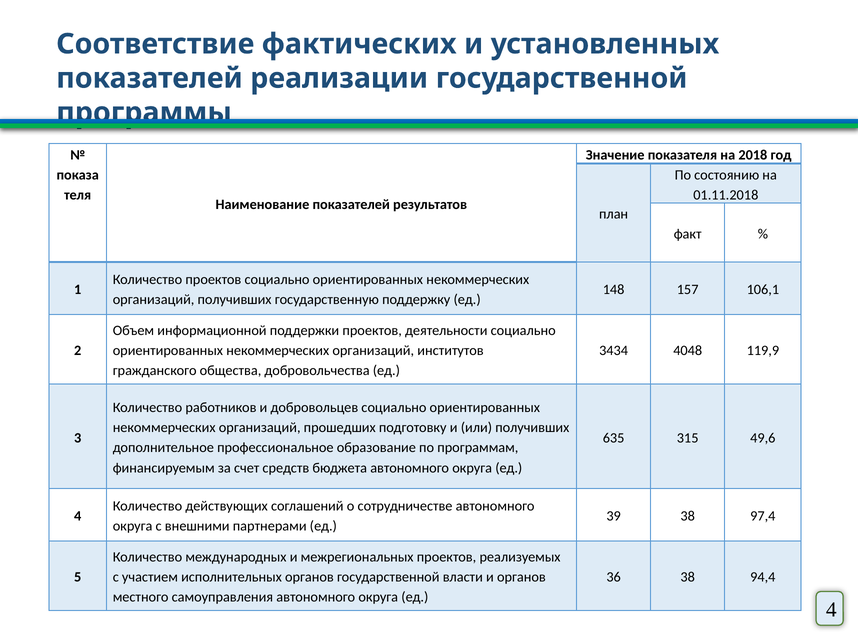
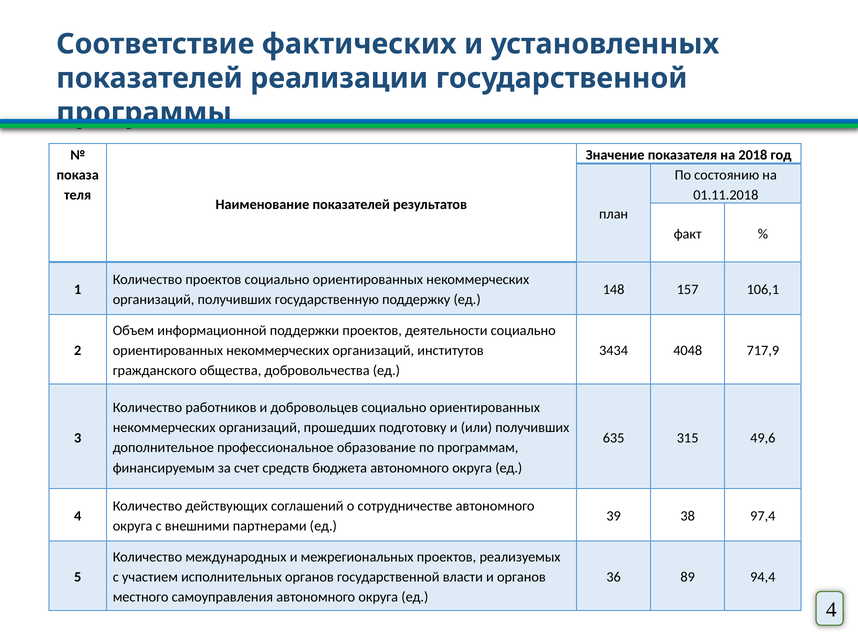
119,9: 119,9 -> 717,9 (763, 351)
36 38: 38 -> 89 (688, 578)
